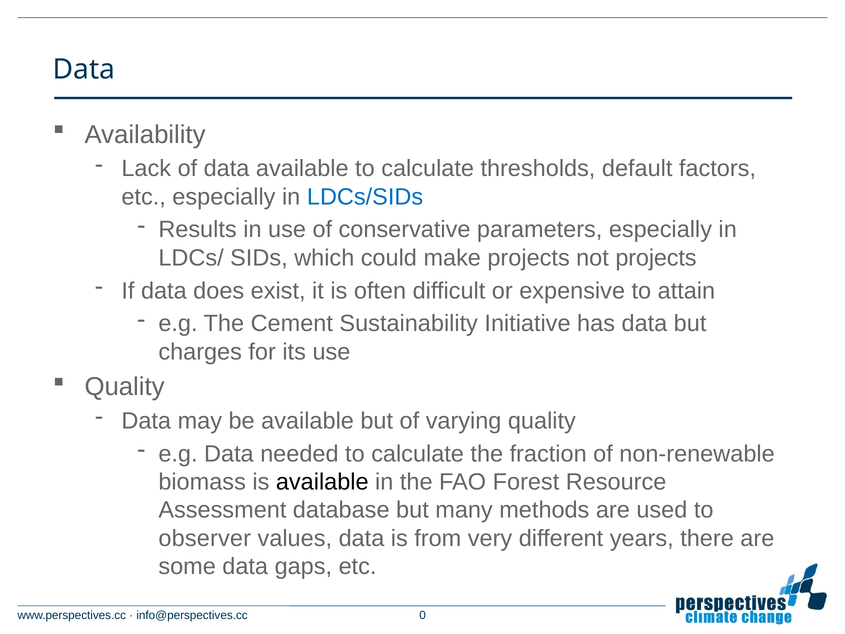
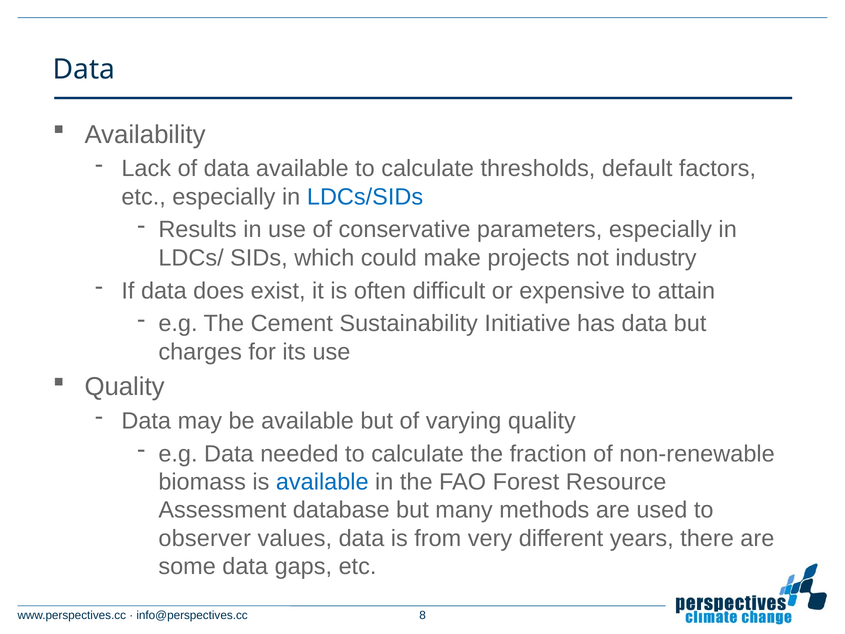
not projects: projects -> industry (656, 258)
available colour: black -> blue (322, 482)
0: 0 -> 8 (423, 615)
